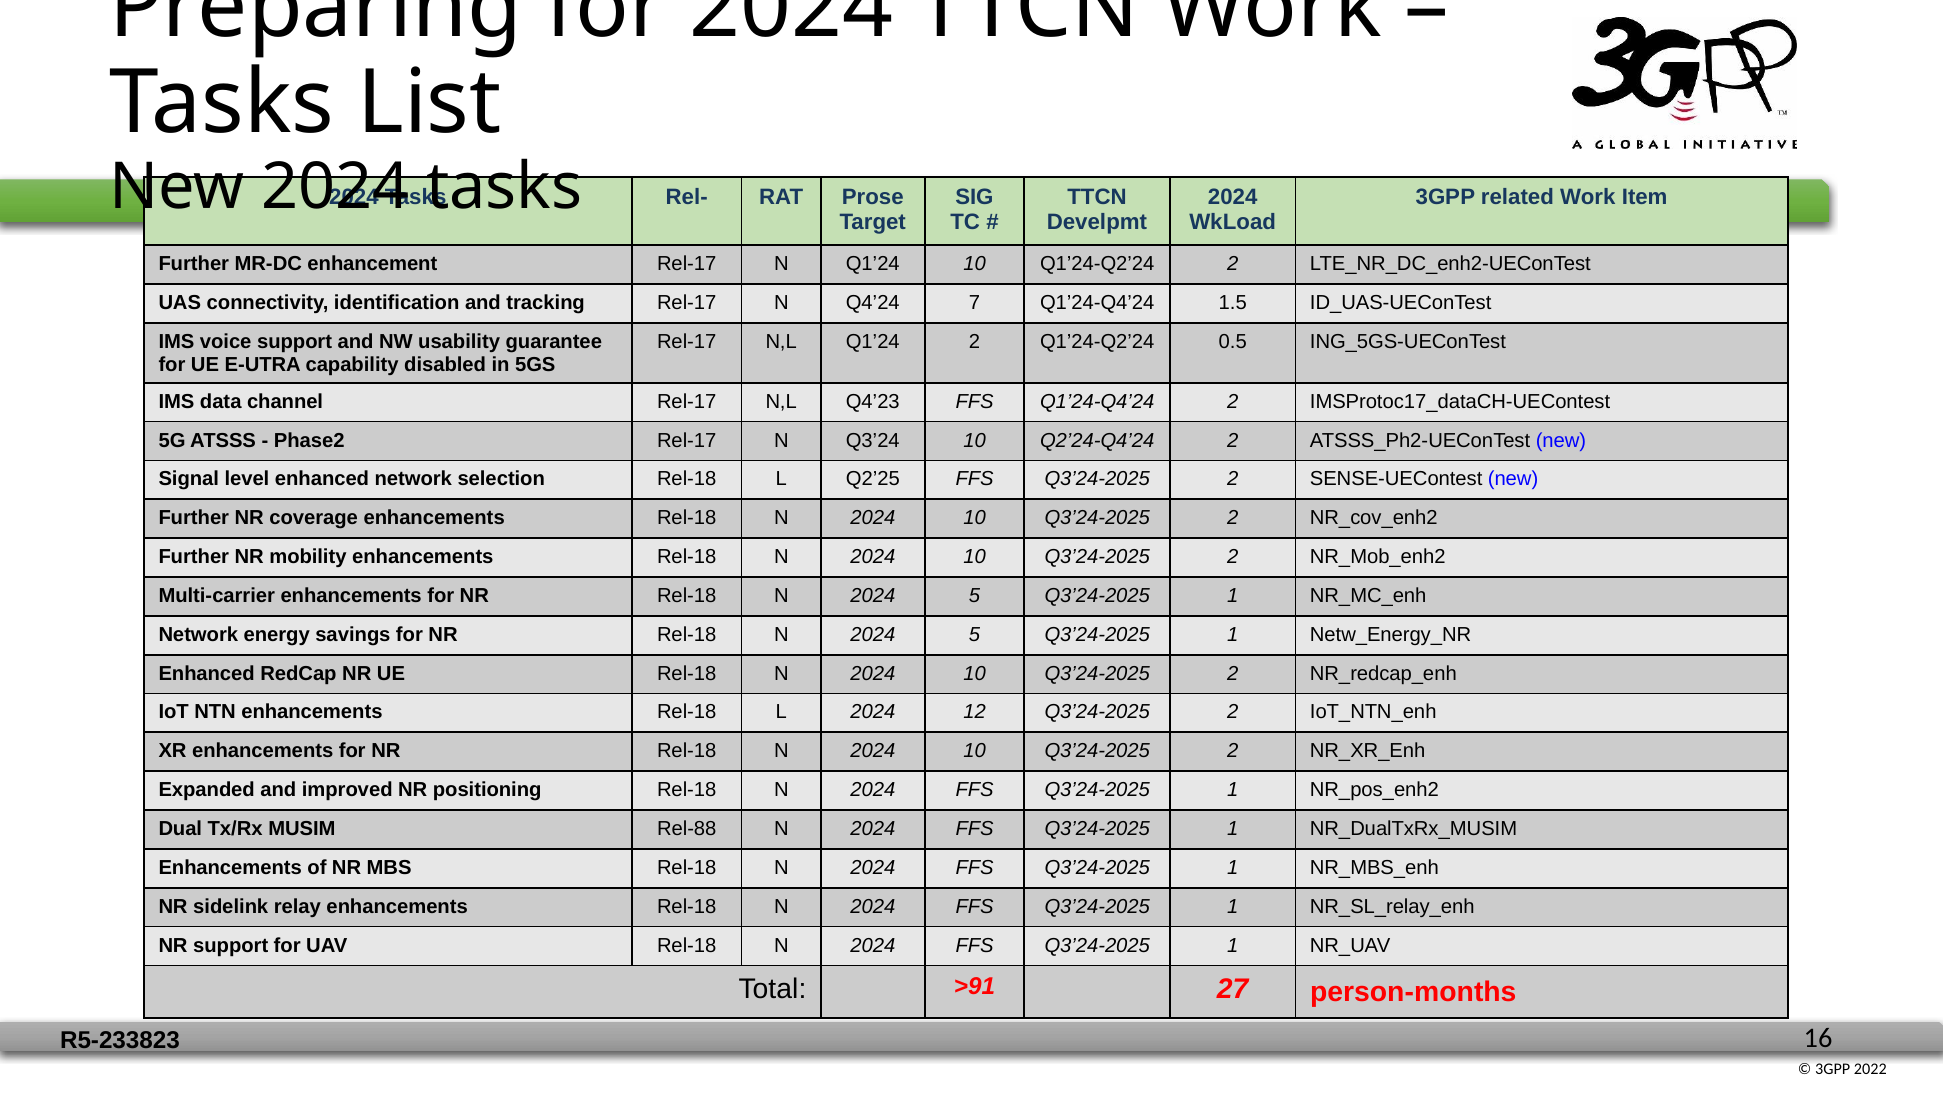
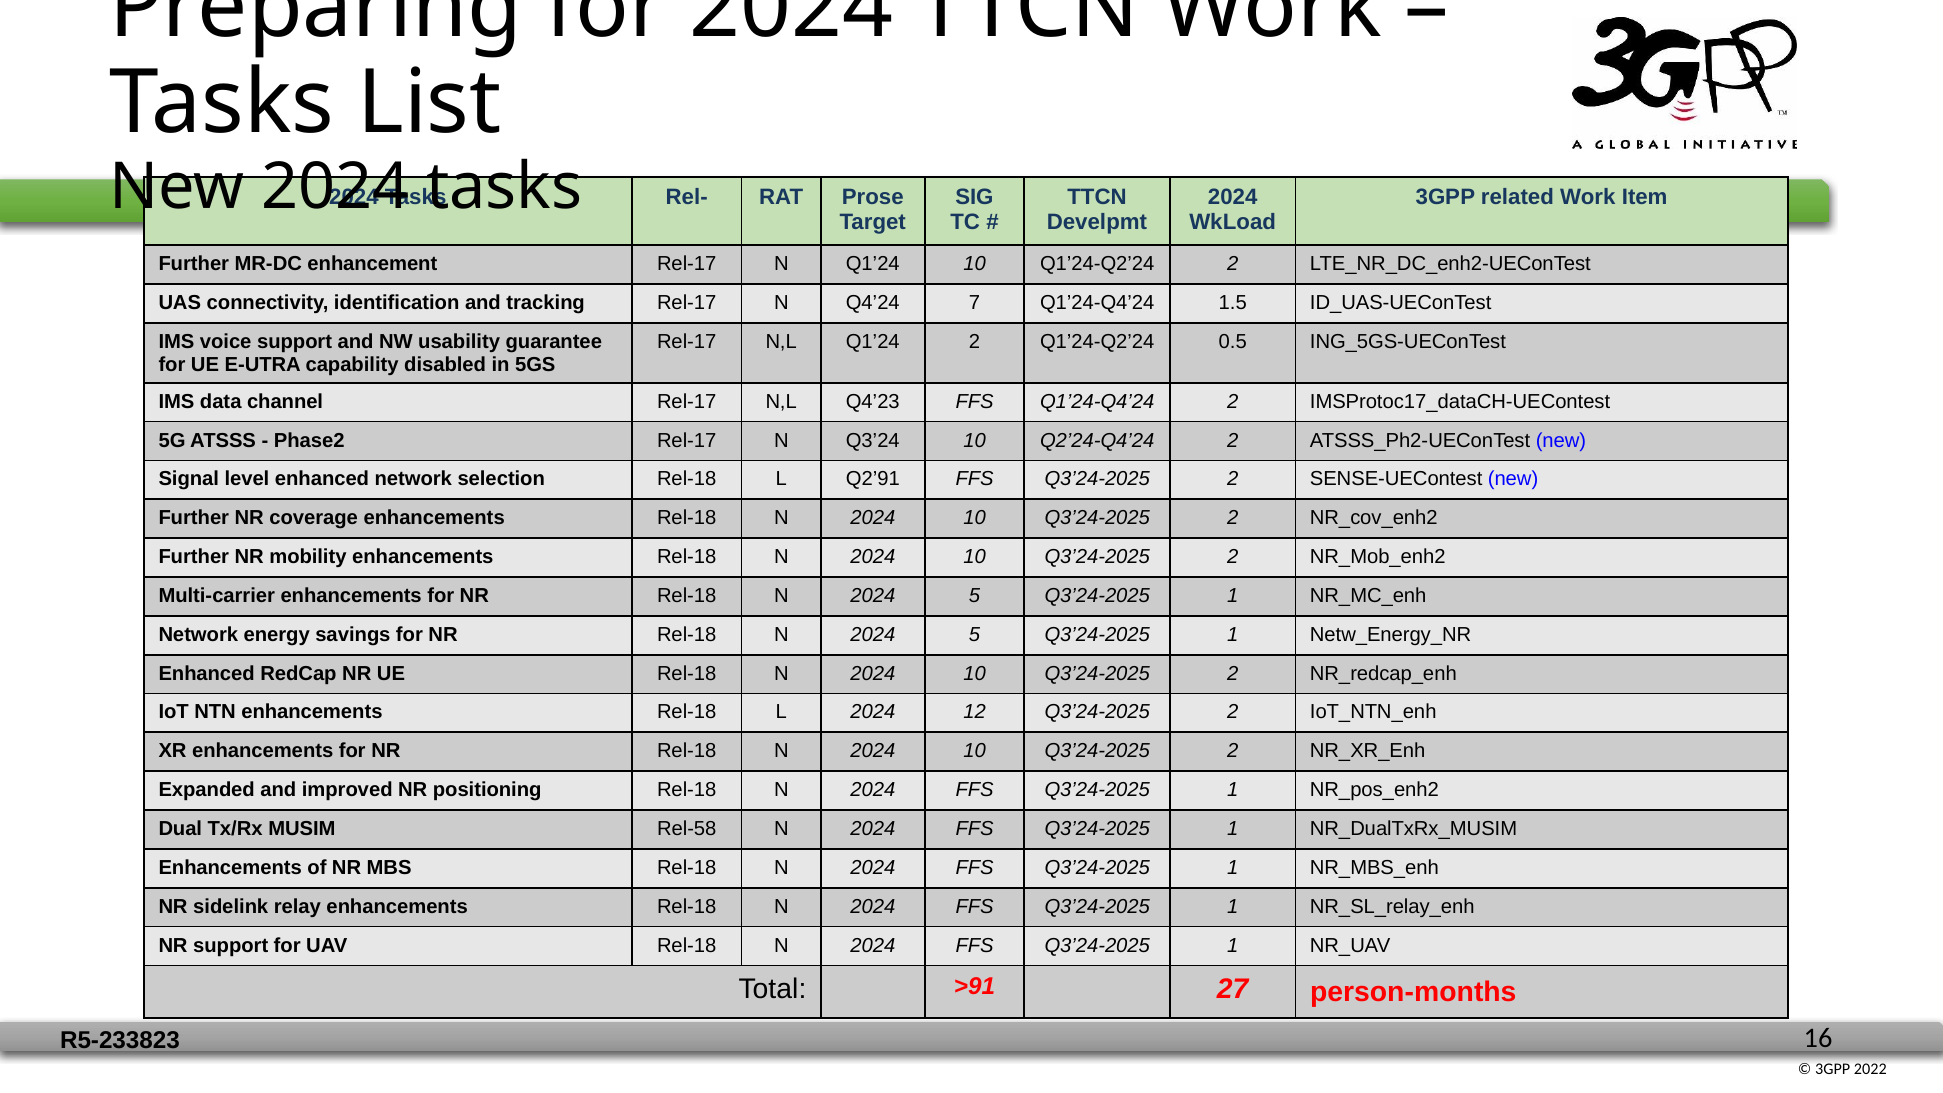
Q2’25: Q2’25 -> Q2’91 (873, 479)
Rel-88: Rel-88 -> Rel-58 (687, 829)
